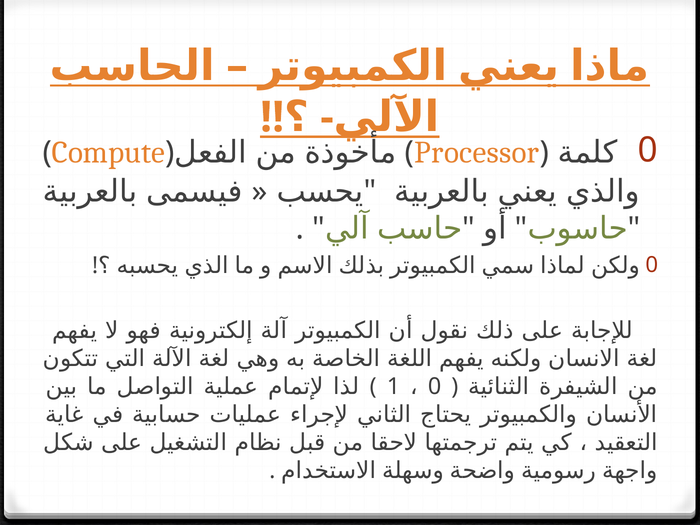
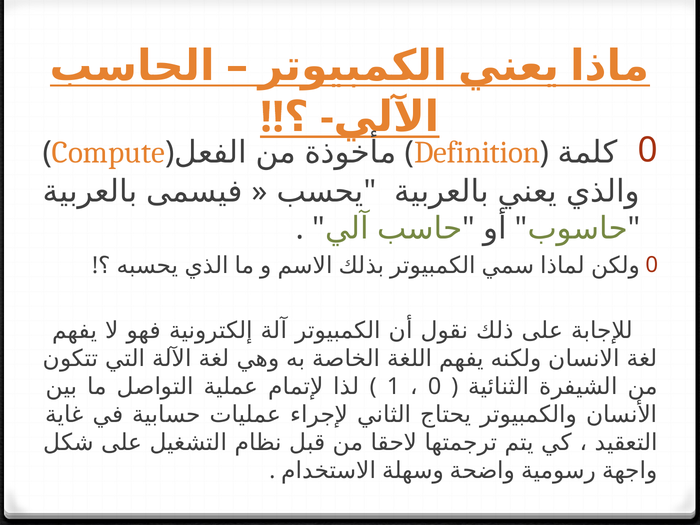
Processor: Processor -> Definition (477, 153)
